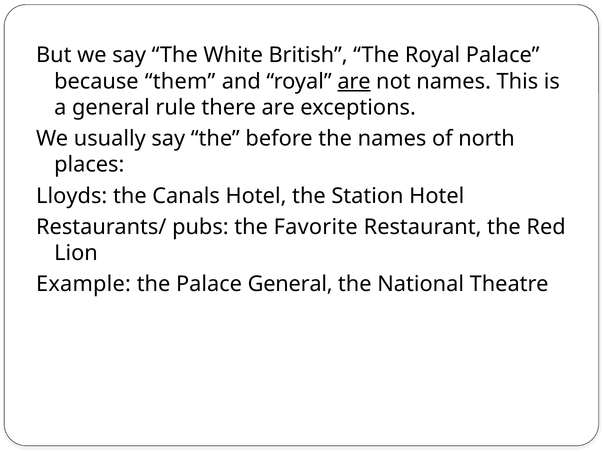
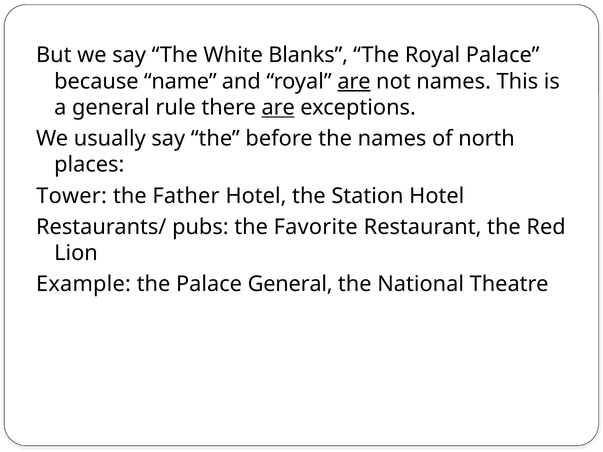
British: British -> Blanks (308, 55)
them: them -> name (180, 81)
are underline: none -> present (278, 108)
Lloyds: Lloyds -> Tower (72, 196)
Canals: Canals -> Father (186, 196)
